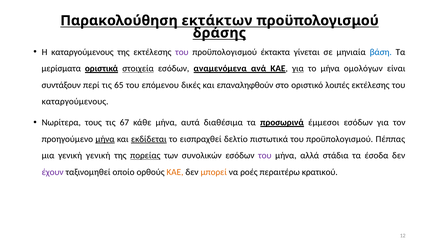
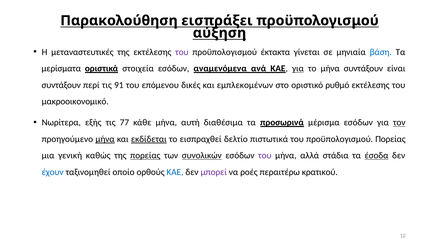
εκτάκτων: εκτάκτων -> εισπράξει (217, 21)
δράσης: δράσης -> αύξηση (220, 33)
Η καταργούμενους: καταργούμενους -> μεταναστευτικές (82, 52)
στοιχεία underline: present -> none (138, 69)
μήνα ομολόγων: ομολόγων -> συντάξουν (363, 69)
65: 65 -> 91 (119, 85)
επαναληφθούν: επαναληφθούν -> εμπλεκομένων (245, 85)
λοιπές: λοιπές -> ρυθμό (337, 85)
καταργούμενους: καταργούμενους -> μακροοικονομικό (75, 102)
τους: τους -> εξής (93, 123)
67: 67 -> 77 (124, 123)
αυτά: αυτά -> αυτή (190, 123)
έμμεσοι: έμμεσοι -> μέρισμα (324, 123)
τον underline: none -> present (399, 123)
προϋπολογισμού Πέππας: Πέππας -> Πορείας (390, 139)
γενική γενική: γενική -> καθώς (98, 155)
συνολικών underline: none -> present (202, 155)
έσοδα underline: none -> present (377, 155)
έχουν colour: purple -> blue (53, 172)
ΚΑΕ colour: orange -> blue (175, 172)
μπορεί colour: orange -> purple (214, 172)
